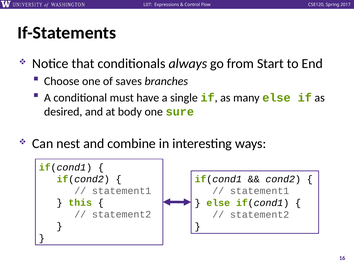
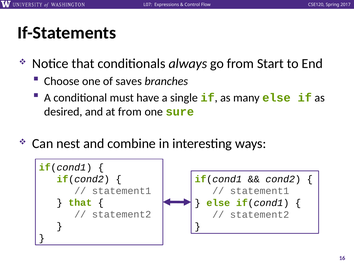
at body: body -> from (130, 112)
this: this -> that (80, 203)
